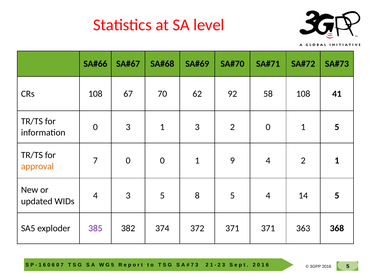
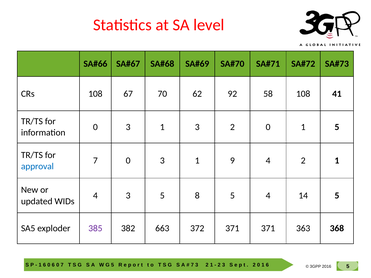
7 0 0: 0 -> 3 (162, 161)
approval colour: orange -> blue (37, 166)
374: 374 -> 663 (162, 229)
